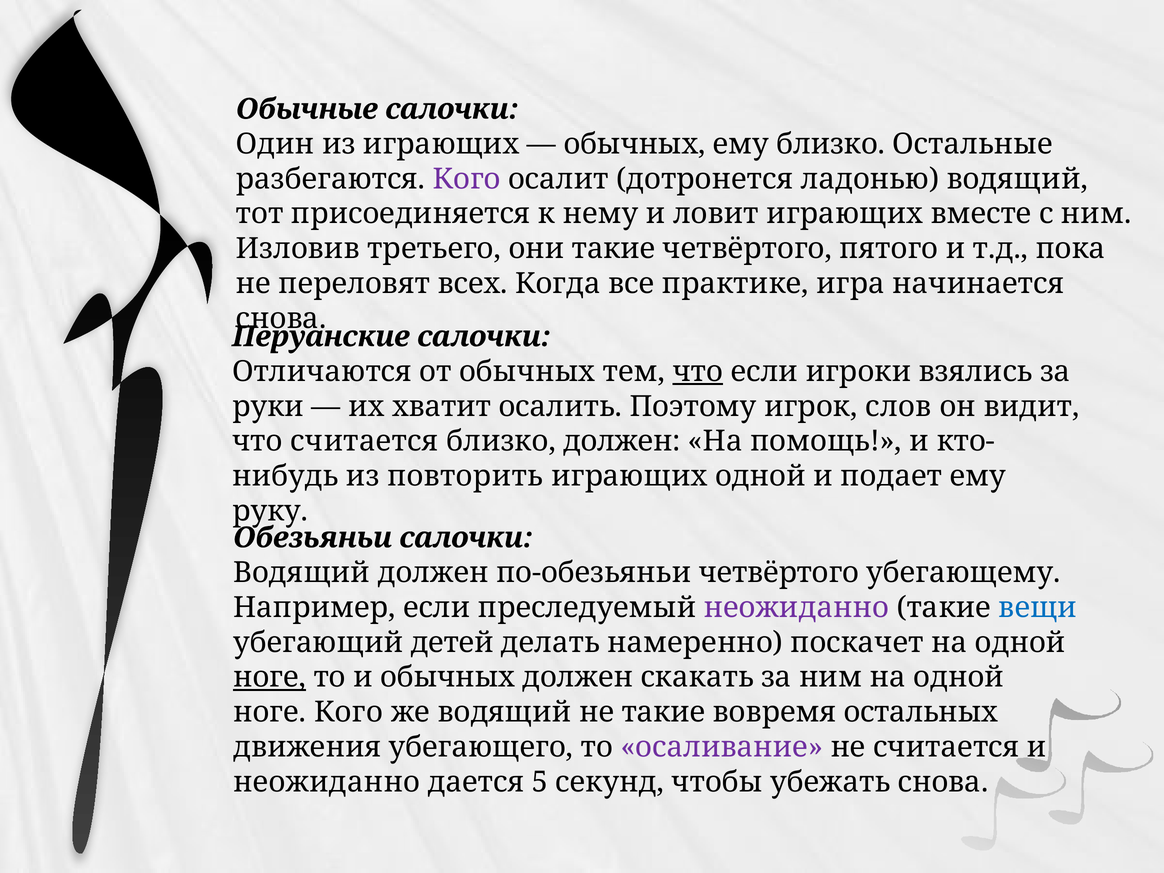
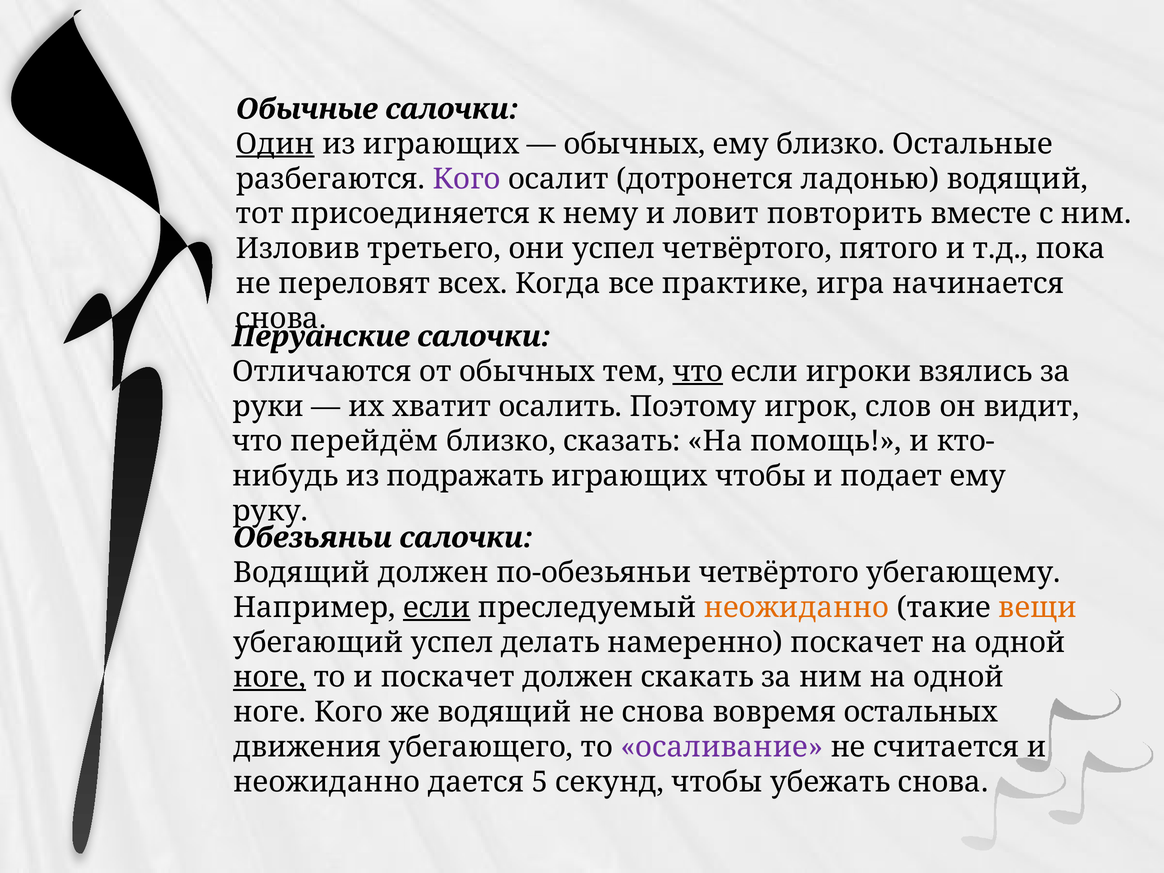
Один underline: none -> present (275, 144)
ловит играющих: играющих -> повторить (845, 214)
они такие: такие -> успел (614, 249)
что считается: считается -> перейдём (364, 441)
близко должен: должен -> сказать (622, 441)
повторить: повторить -> подражать (465, 476)
играющих одной: одной -> чтобы (761, 476)
если underline: none -> present (437, 608)
неожиданно colour: purple -> orange (796, 608)
вещи colour: blue -> orange (1038, 608)
убегающий детей: детей -> успел (452, 642)
и обычных: обычных -> поскачет (447, 677)
не такие: такие -> снова (663, 712)
